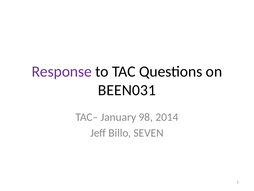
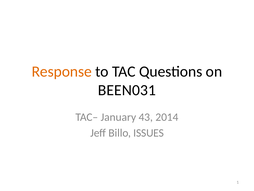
Response colour: purple -> orange (62, 71)
98: 98 -> 43 (146, 117)
SEVEN: SEVEN -> ISSUES (149, 133)
